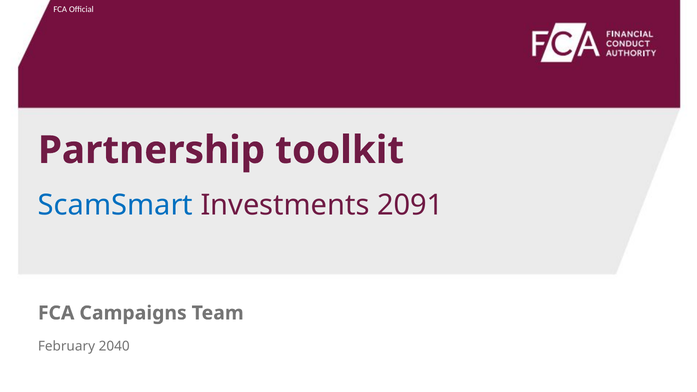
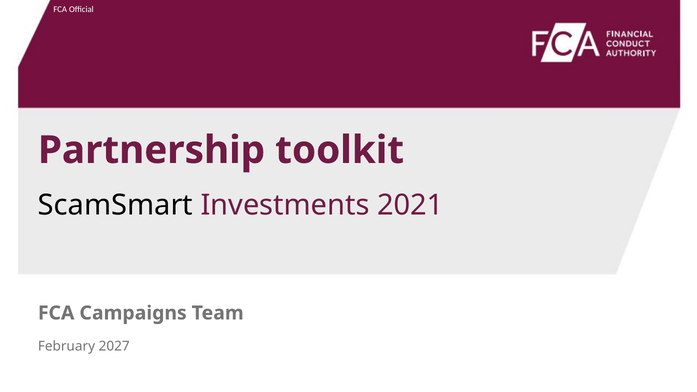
ScamSmart colour: blue -> black (115, 205)
2091: 2091 -> 2021 (410, 205)
2040: 2040 -> 2027 (114, 346)
